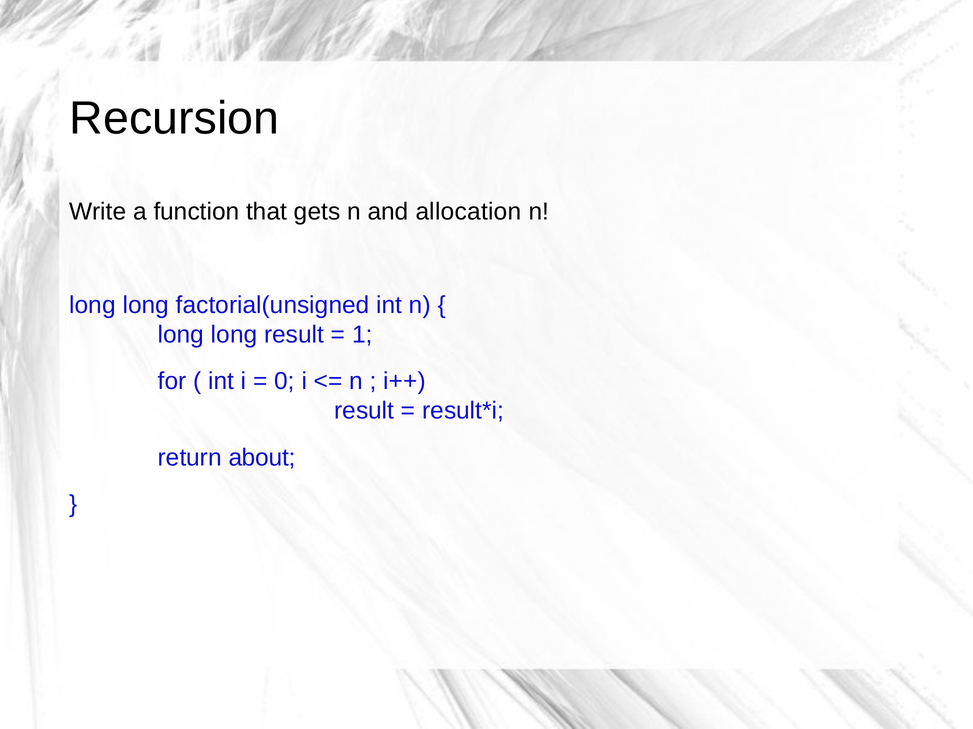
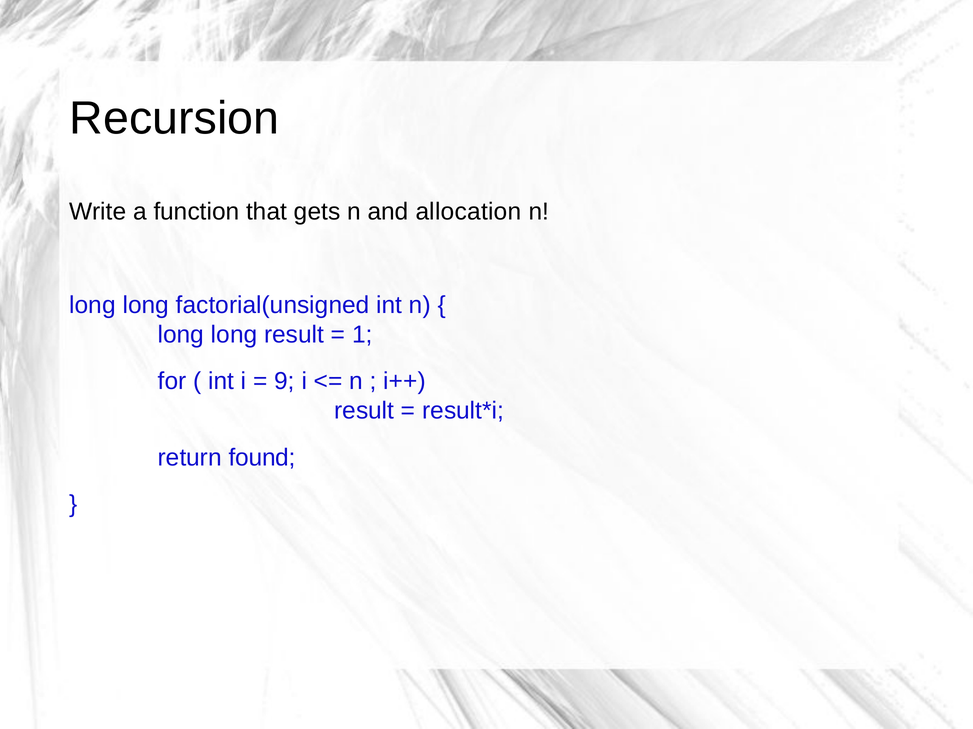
0: 0 -> 9 (284, 382)
about: about -> found (262, 458)
